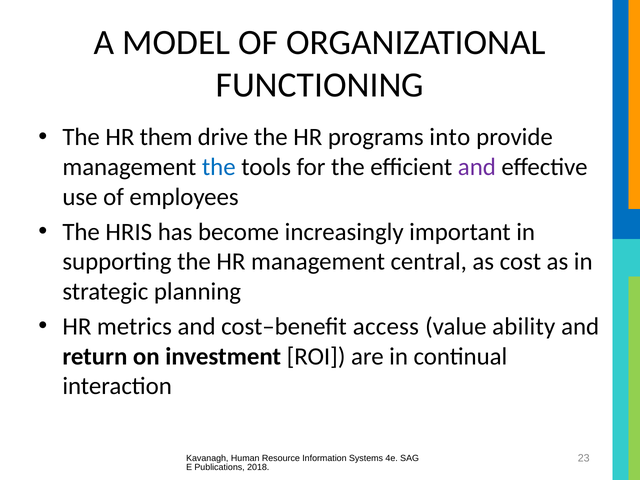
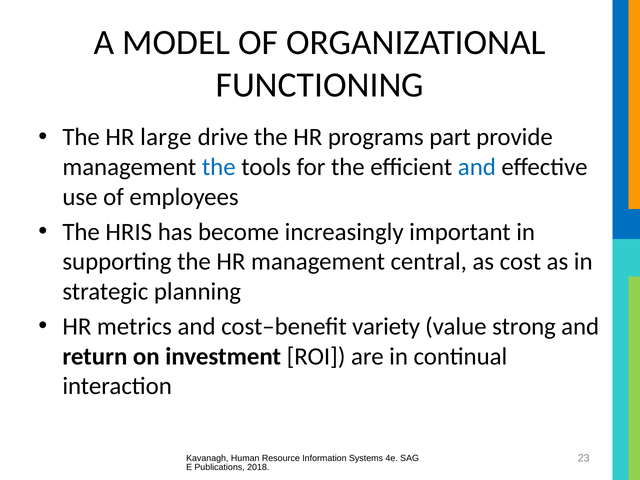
them: them -> large (166, 137)
into: into -> part (450, 137)
and colour: purple -> blue (477, 167)
access: access -> variety (386, 326)
ability: ability -> strong (524, 326)
